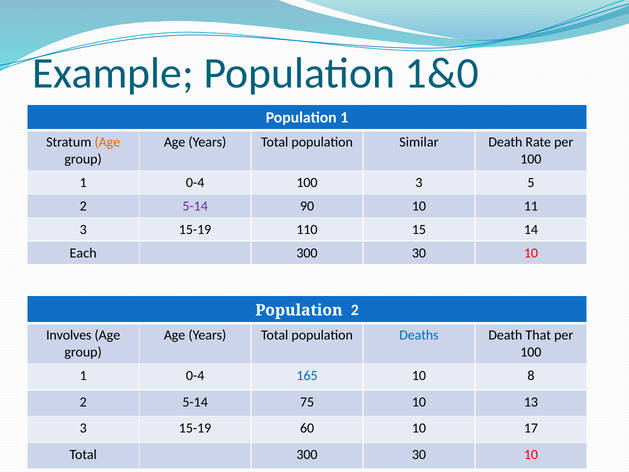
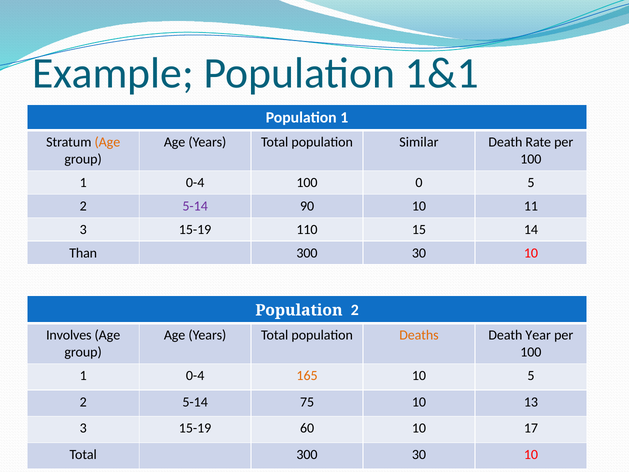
1&0: 1&0 -> 1&1 (442, 73)
100 3: 3 -> 0 (419, 183)
Each: Each -> Than (83, 253)
Deaths colour: blue -> orange (419, 335)
That: That -> Year (538, 335)
165 colour: blue -> orange (307, 375)
10 8: 8 -> 5 (531, 375)
